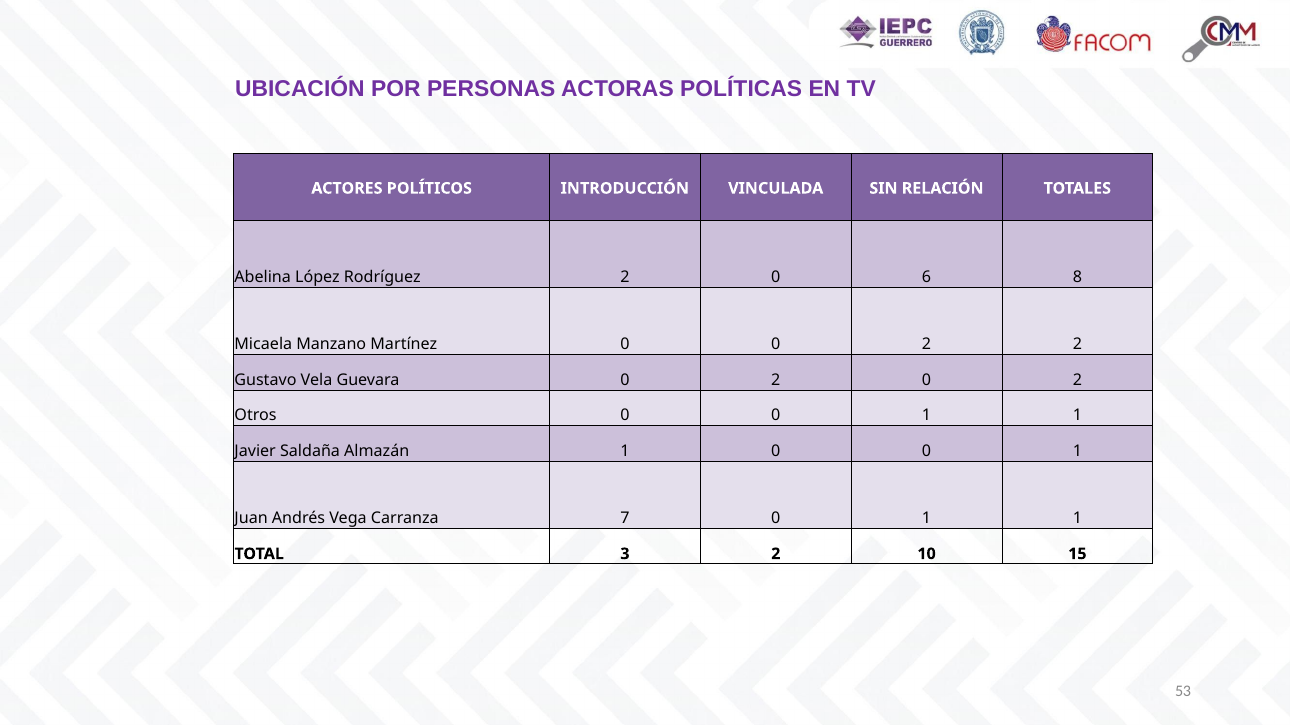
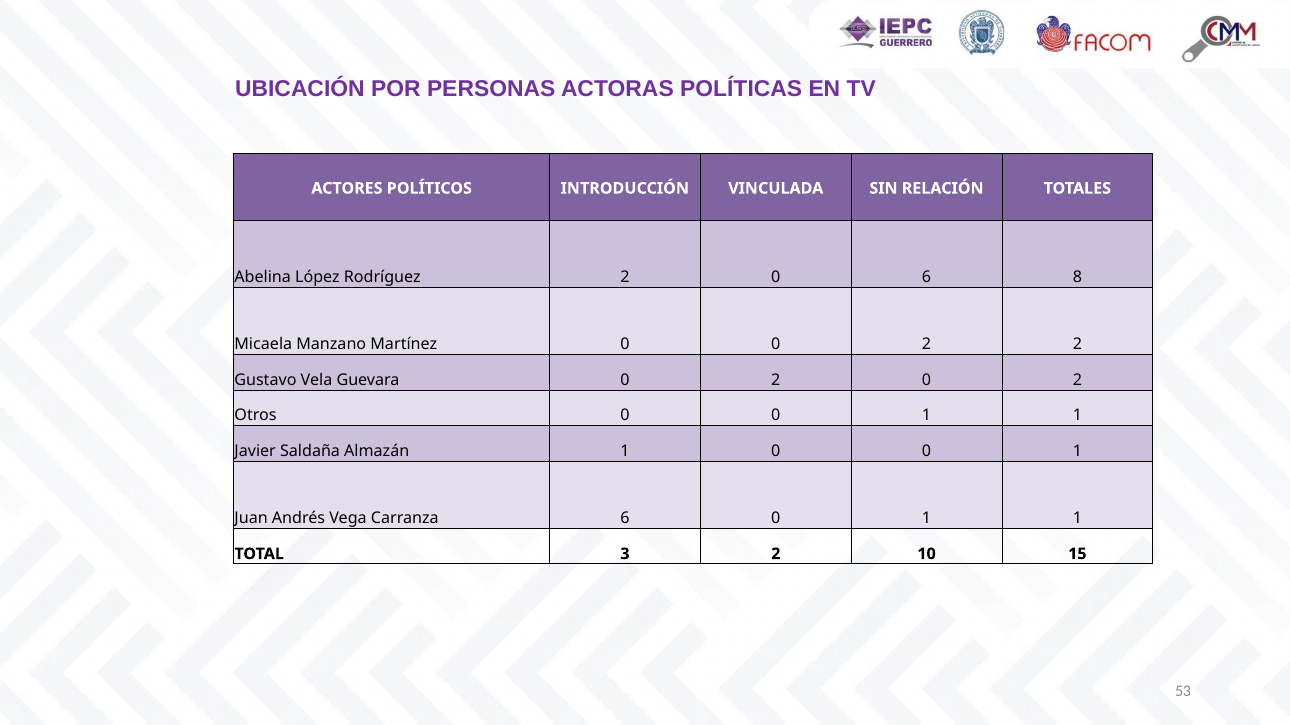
Carranza 7: 7 -> 6 (625, 519)
